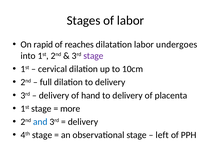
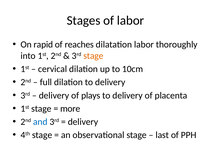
undergoes: undergoes -> thoroughly (177, 44)
stage colour: purple -> orange (93, 56)
hand: hand -> plays (91, 95)
left: left -> last (162, 134)
